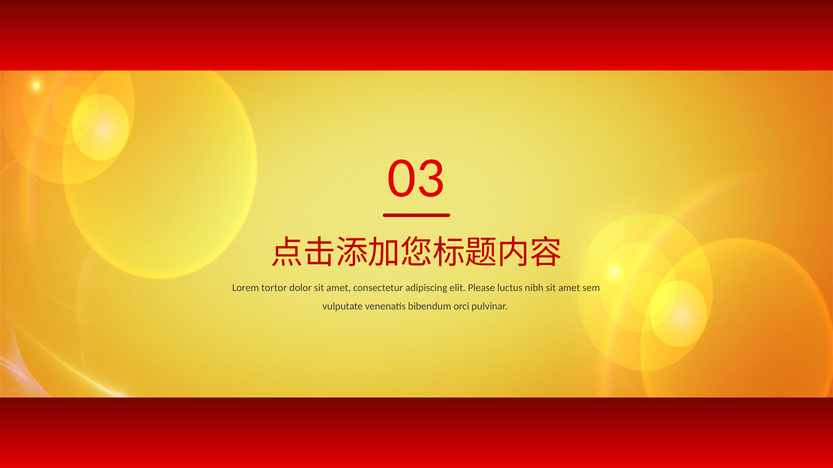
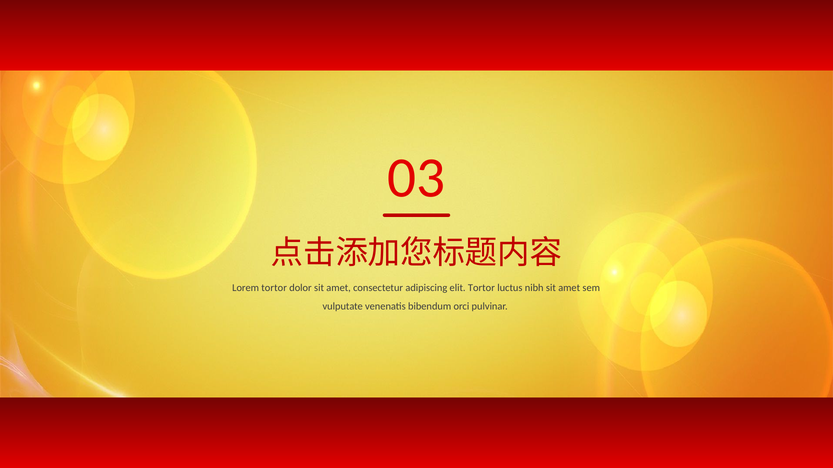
elit Please: Please -> Tortor (481, 288)
